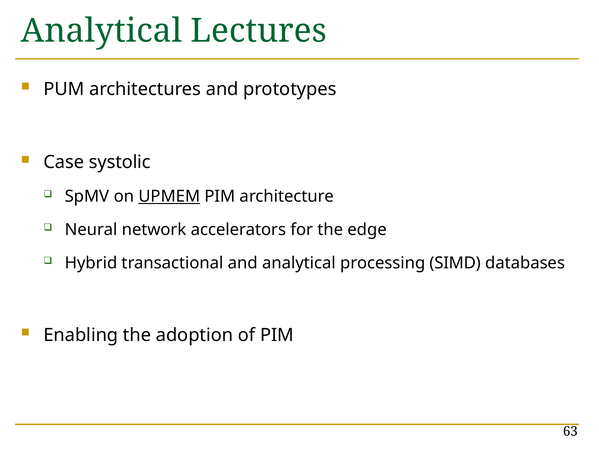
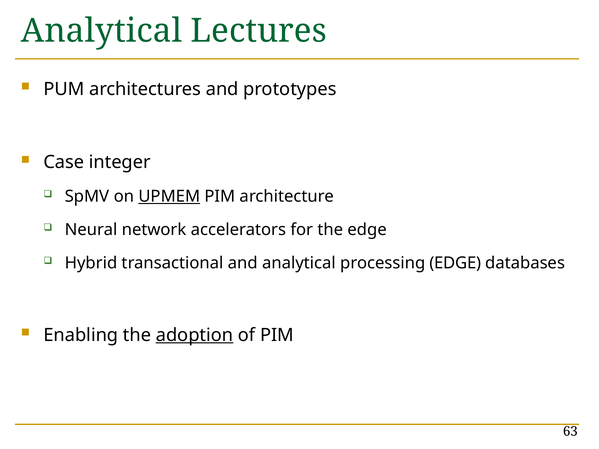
systolic: systolic -> integer (120, 162)
processing SIMD: SIMD -> EDGE (455, 263)
adoption underline: none -> present (195, 335)
